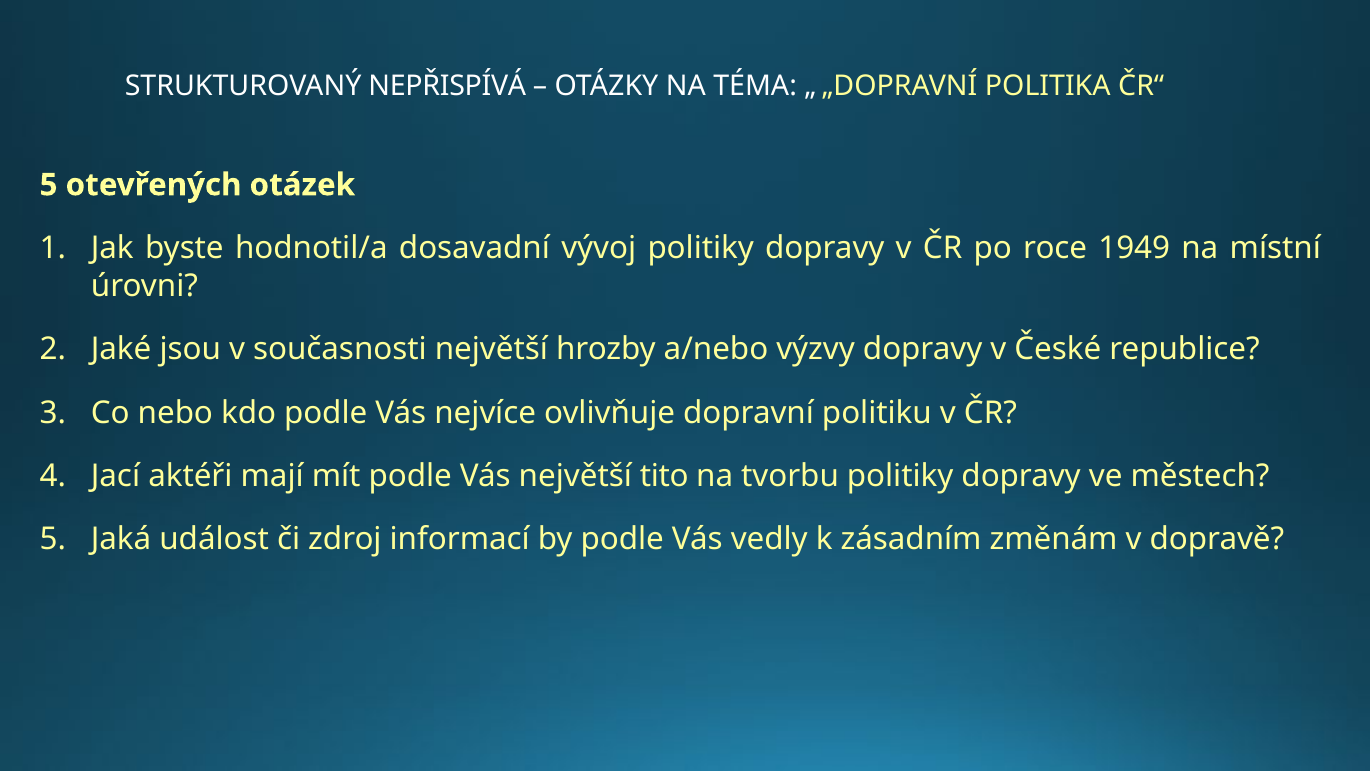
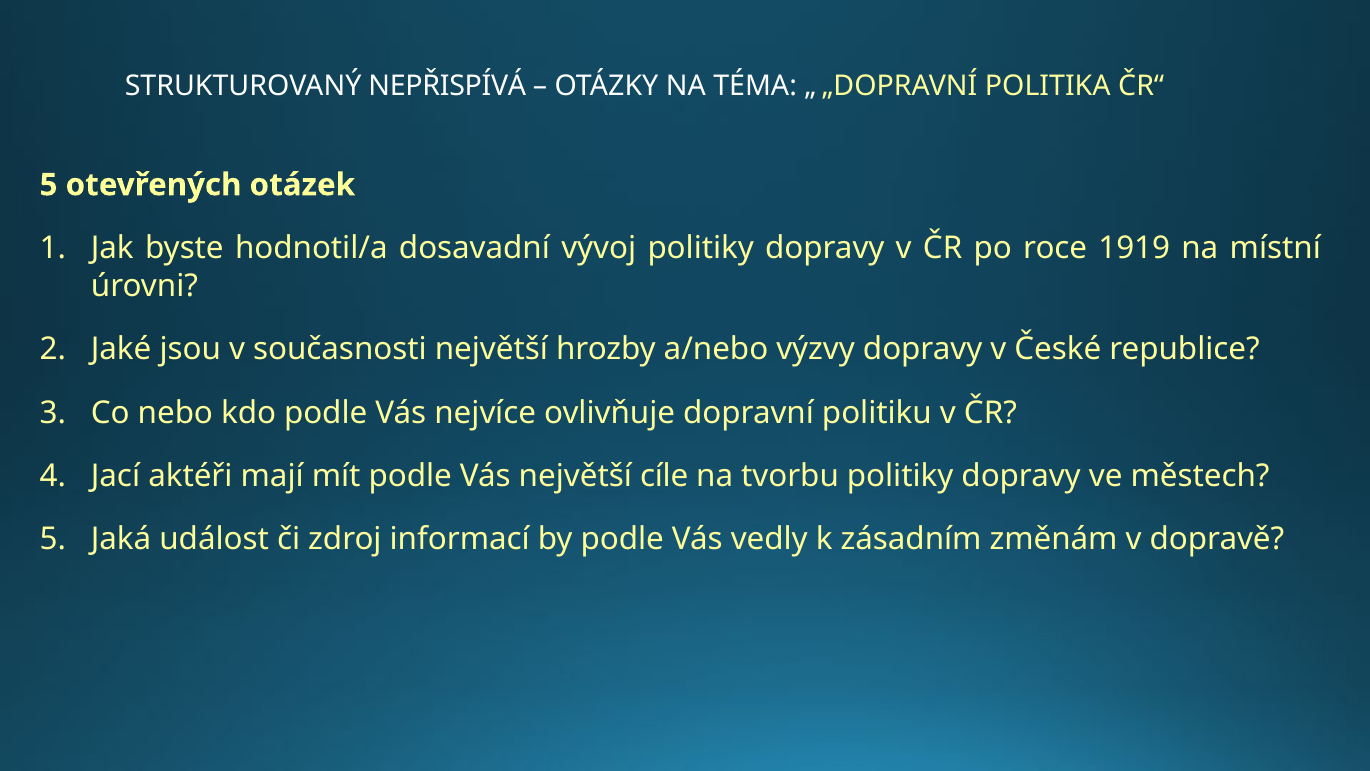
1949: 1949 -> 1919 (1134, 248)
tito: tito -> cíle (664, 476)
